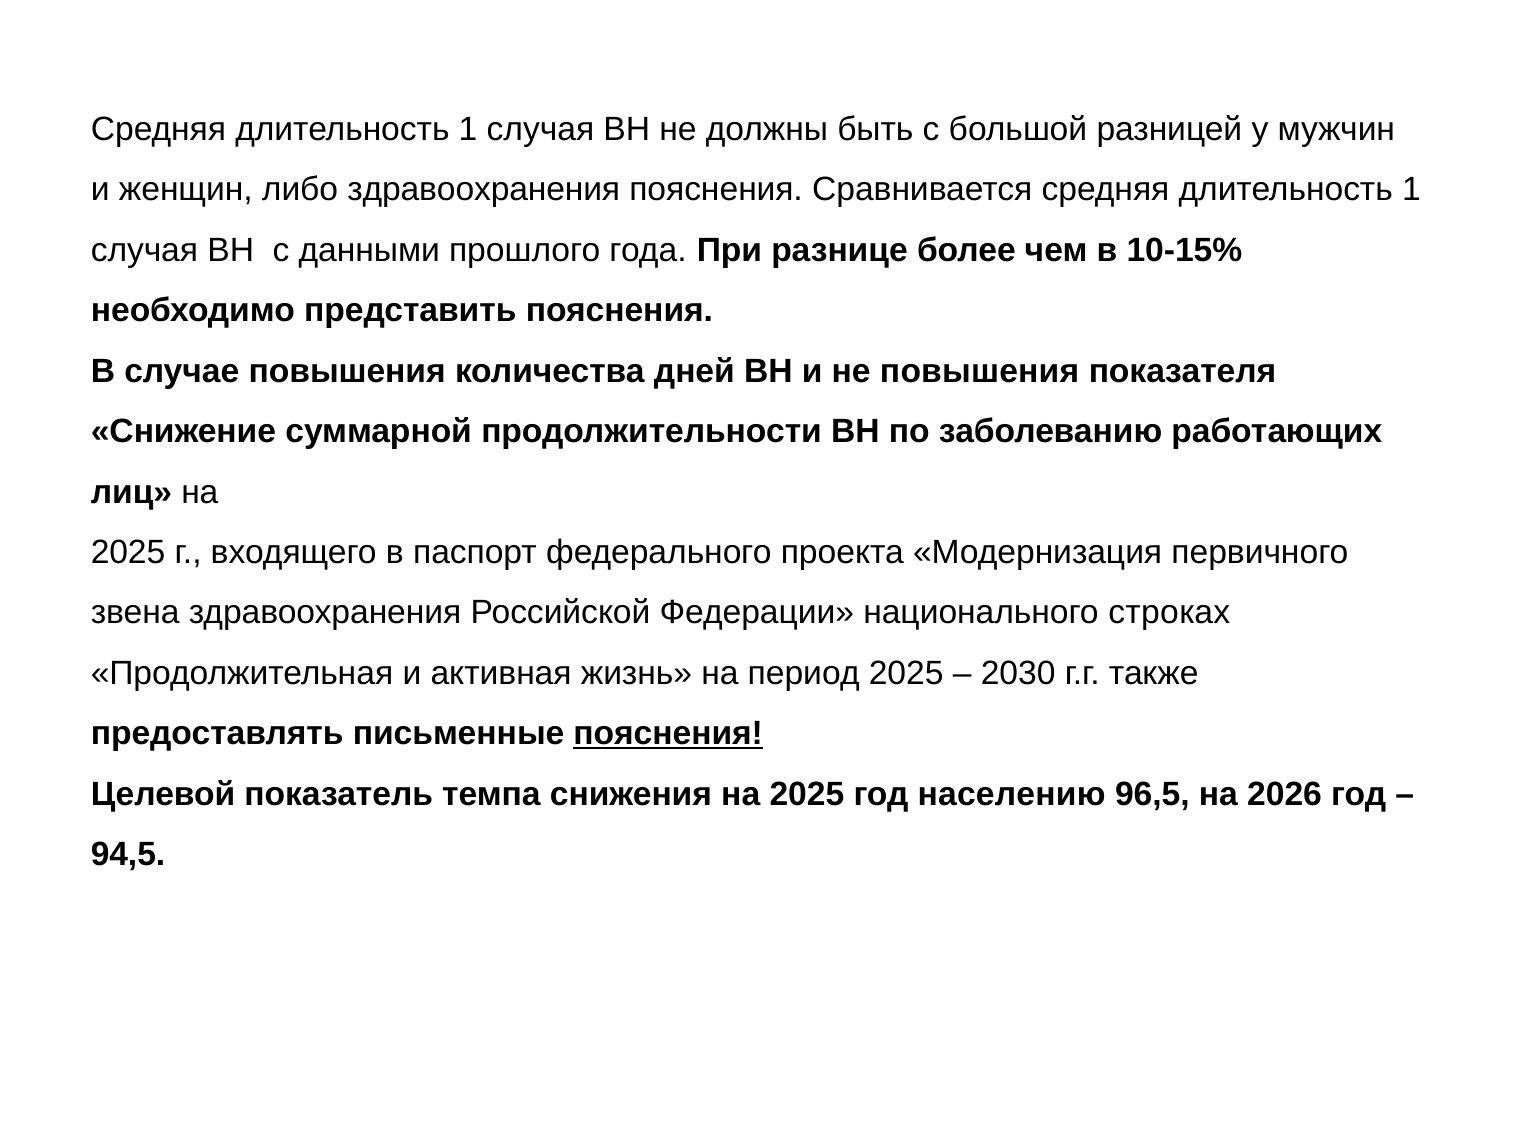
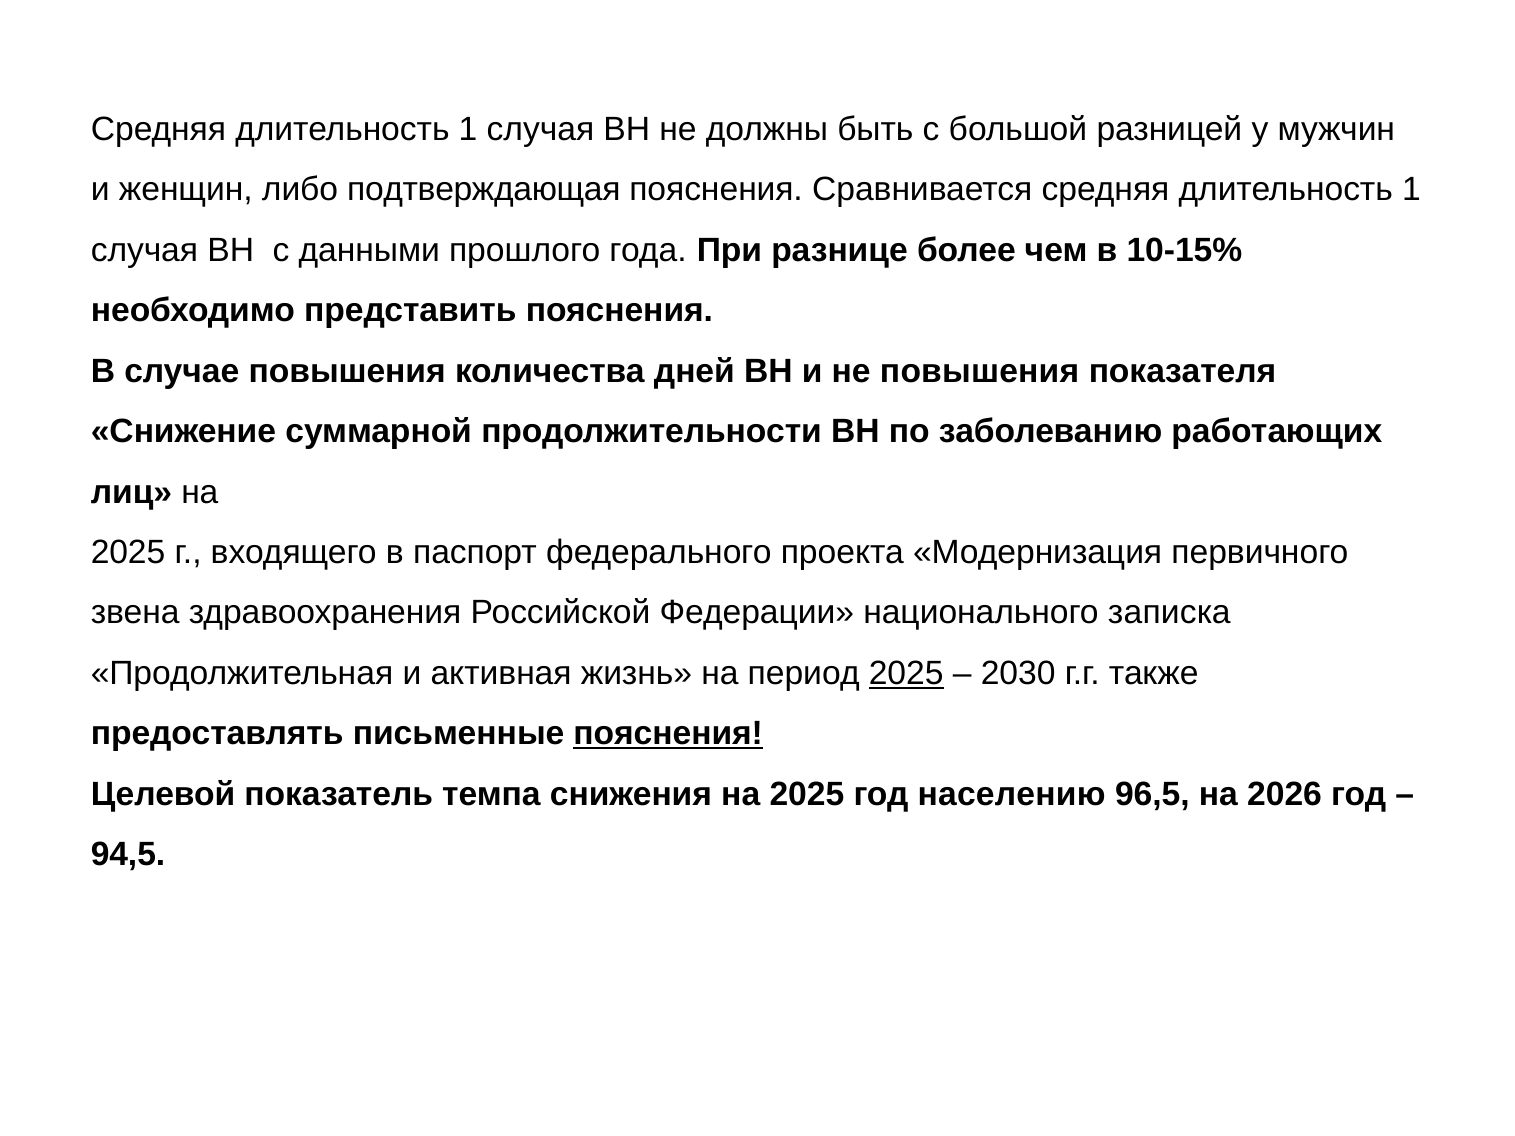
либо здравоохранения: здравоохранения -> подтверждающая (484, 190)
строках: строках -> записка (1169, 613)
2025 underline: none -> present (906, 674)
